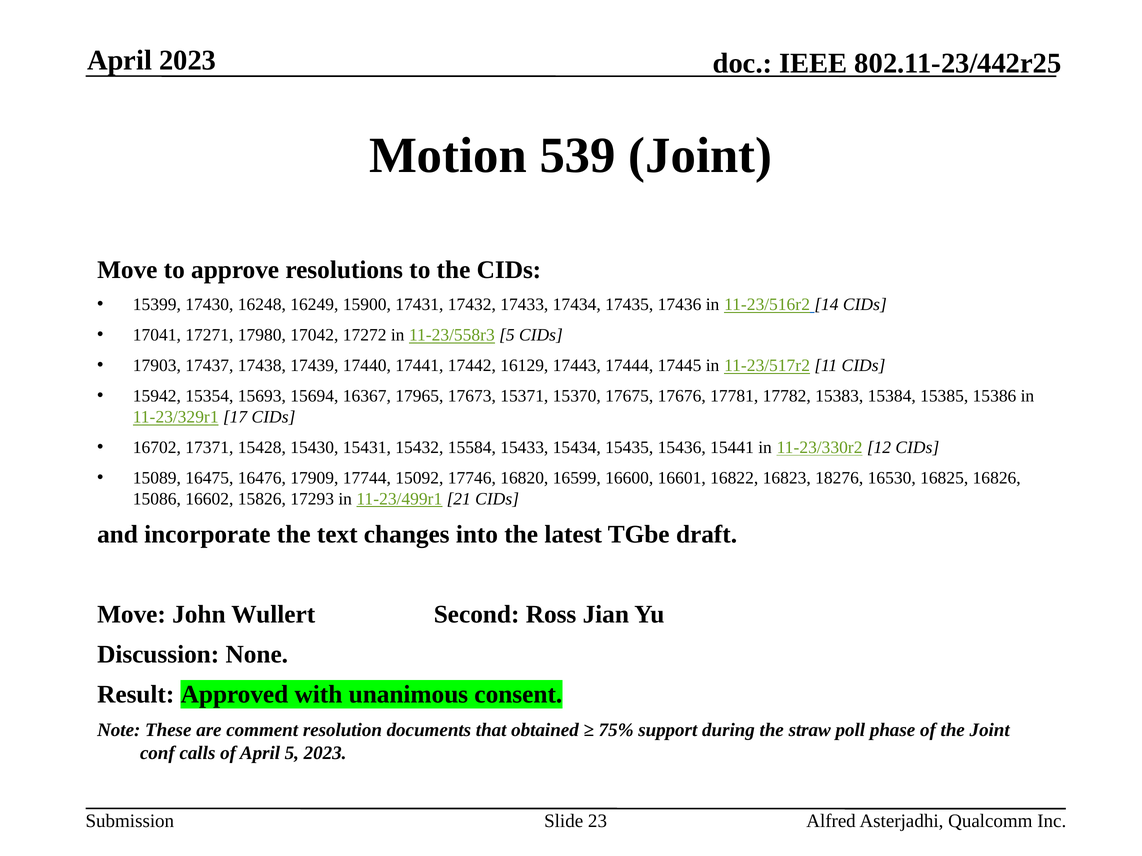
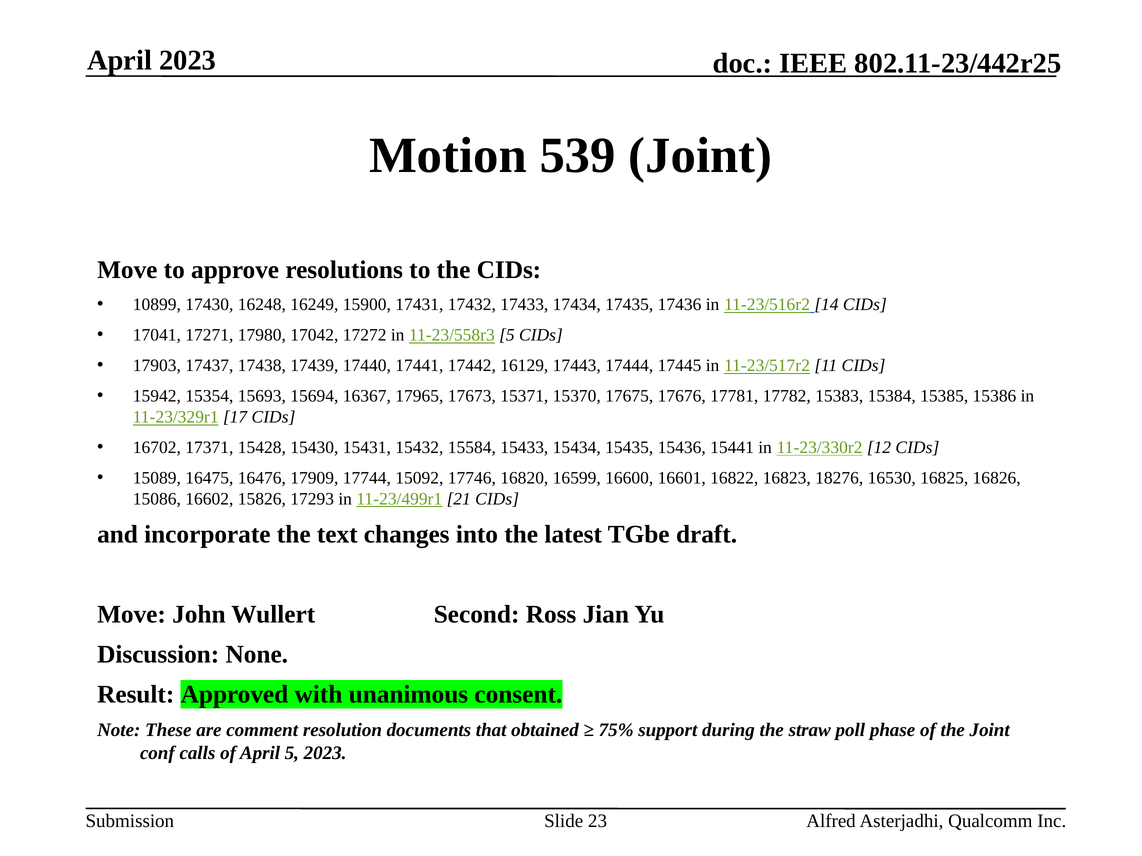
15399: 15399 -> 10899 (157, 305)
